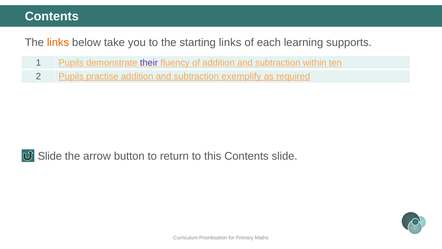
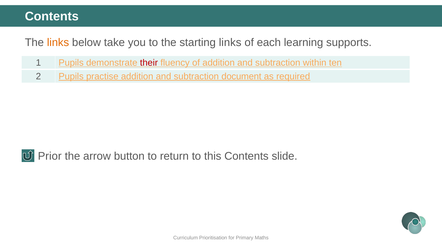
their colour: purple -> red (149, 63)
exemplify: exemplify -> document (241, 76)
Slide: Slide -> Prior (50, 156)
